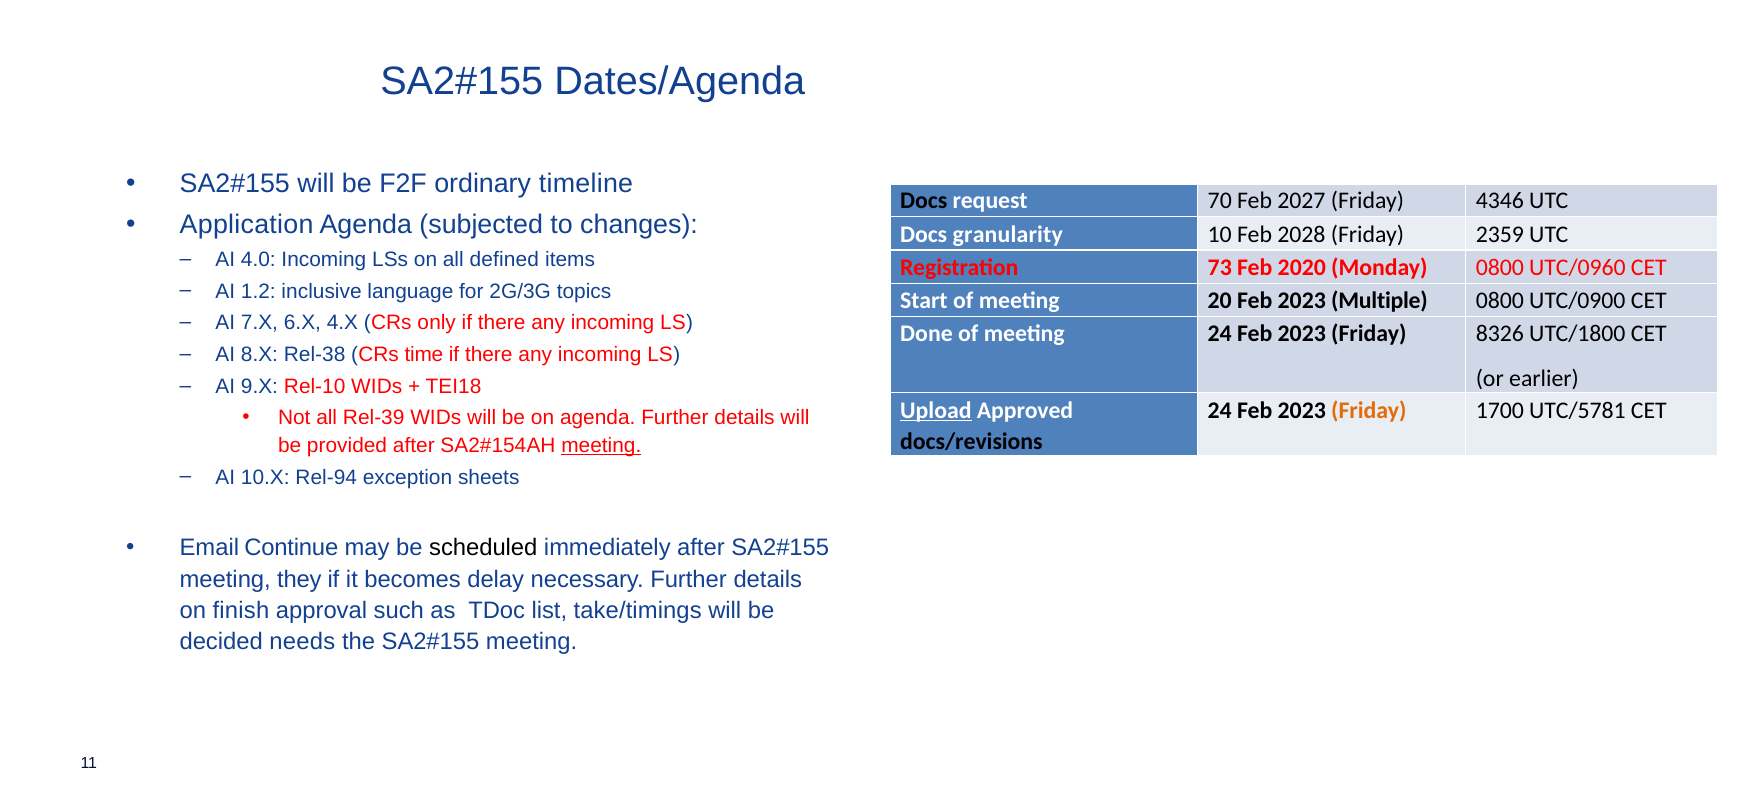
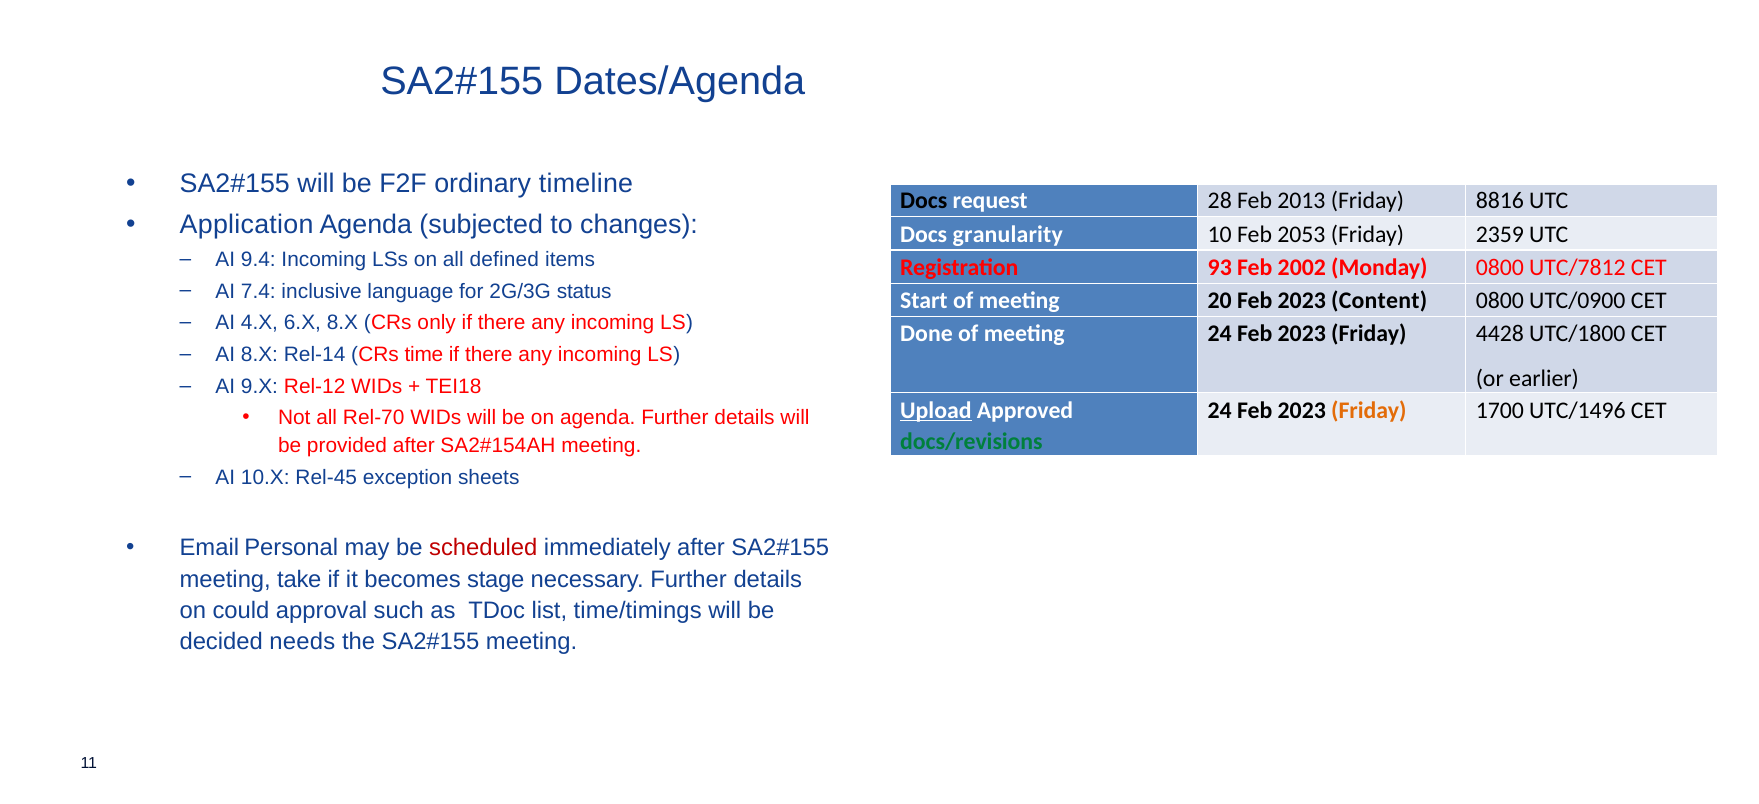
70: 70 -> 28 (1220, 201)
2027: 2027 -> 2013 (1301, 201)
4346: 4346 -> 8816 (1500, 201)
2028: 2028 -> 2053 (1301, 234)
4.0: 4.0 -> 9.4 (258, 260)
73: 73 -> 93 (1220, 268)
2020: 2020 -> 2002 (1302, 268)
UTC/0960: UTC/0960 -> UTC/7812 (1577, 268)
1.2: 1.2 -> 7.4 (258, 291)
topics: topics -> status (584, 291)
Multiple: Multiple -> Content (1379, 301)
7.X: 7.X -> 4.X (260, 323)
6.X 4.X: 4.X -> 8.X (342, 323)
8326: 8326 -> 4428 (1500, 334)
Rel-38: Rel-38 -> Rel-14 (315, 355)
Rel-10: Rel-10 -> Rel-12 (315, 386)
UTC/5781: UTC/5781 -> UTC/1496 (1577, 411)
Rel-39: Rel-39 -> Rel-70 (374, 418)
docs/revisions colour: black -> green (971, 441)
meeting underline: present -> none (601, 446)
Rel-94: Rel-94 -> Rel-45 (326, 477)
Continue: Continue -> Personal (291, 548)
scheduled colour: black -> red (483, 548)
they: they -> take (299, 580)
delay: delay -> stage (496, 580)
finish: finish -> could (241, 611)
take/timings: take/timings -> time/timings (638, 611)
